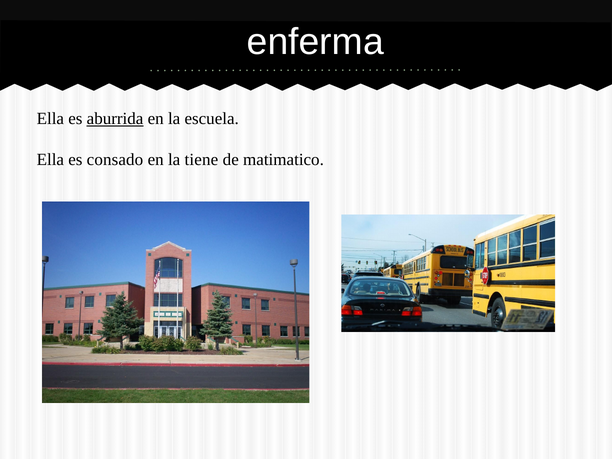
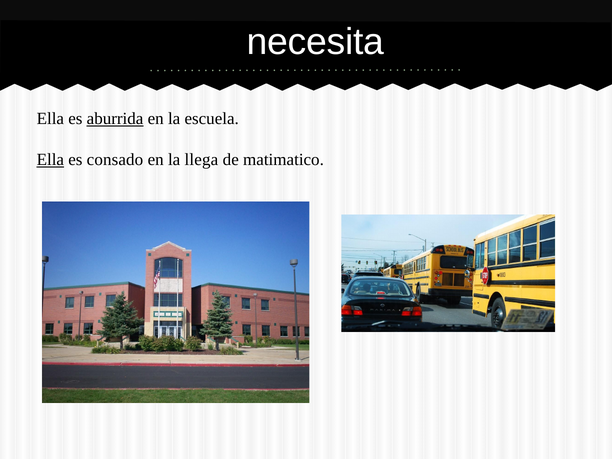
enferma: enferma -> necesita (315, 42)
Ella underline: none -> present (50, 160)
tiene: tiene -> llega (201, 160)
